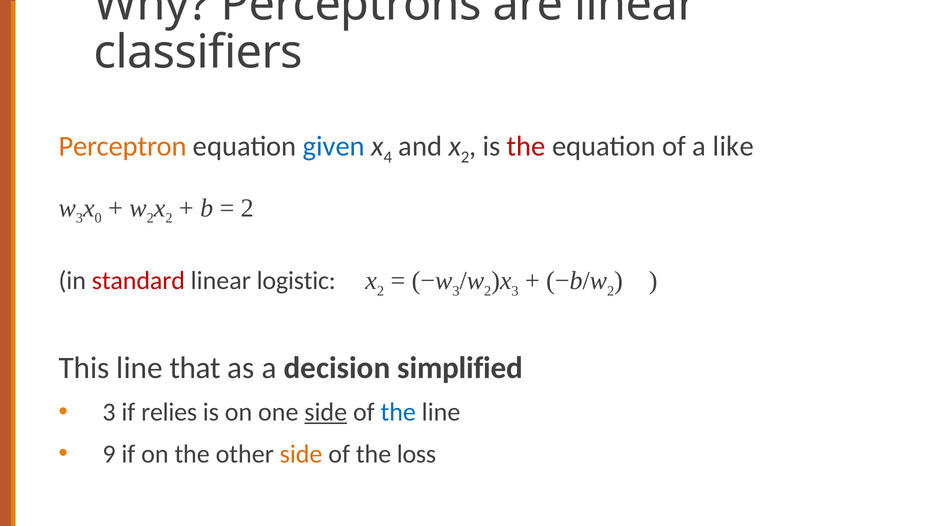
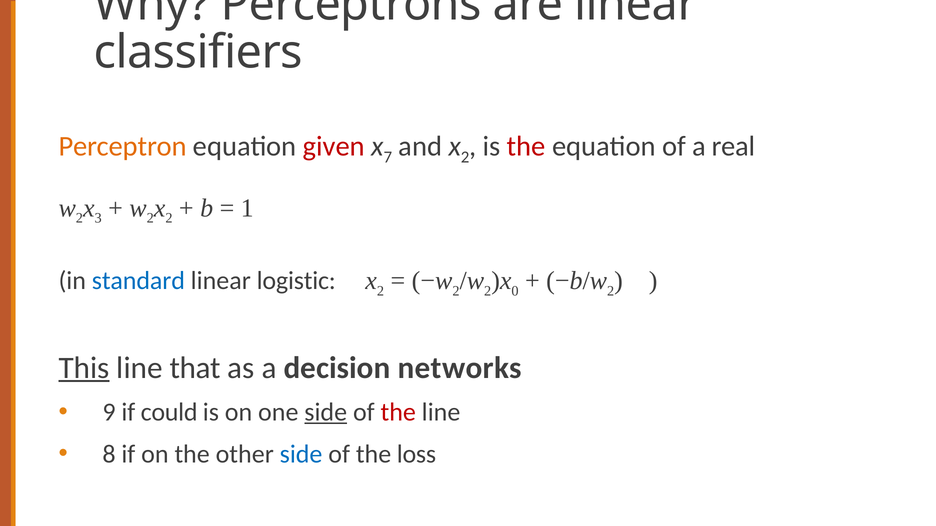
given colour: blue -> red (334, 146)
4: 4 -> 7 (388, 157)
like: like -> real (734, 146)
3: 3 -> 2 (79, 218)
0: 0 -> 3 (98, 218)
2: 2 -> 1 (247, 208)
standard colour: red -> blue (138, 281)
3: 3 -> 2 (456, 291)
3: 3 -> 0 (515, 291)
This underline: none -> present (84, 368)
simplified: simplified -> networks (460, 368)
3: 3 -> 9 (109, 413)
relies: relies -> could (169, 413)
the colour: blue -> red (398, 413)
9: 9 -> 8 (109, 454)
side colour: orange -> blue (301, 454)
